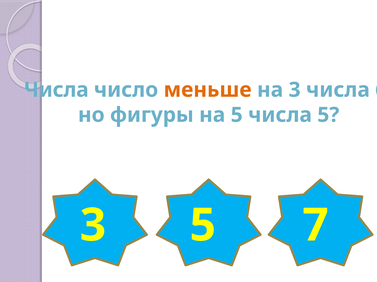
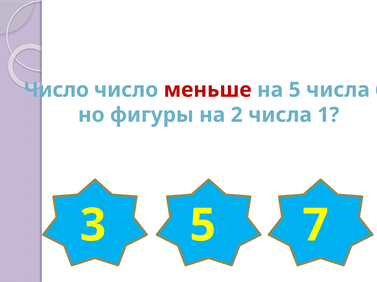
Числа: Числа -> Число (56, 90)
меньше colour: orange -> red (208, 90)
на 3: 3 -> 5 (295, 90)
на 5: 5 -> 2 (237, 115)
числа 5: 5 -> 1 (328, 115)
